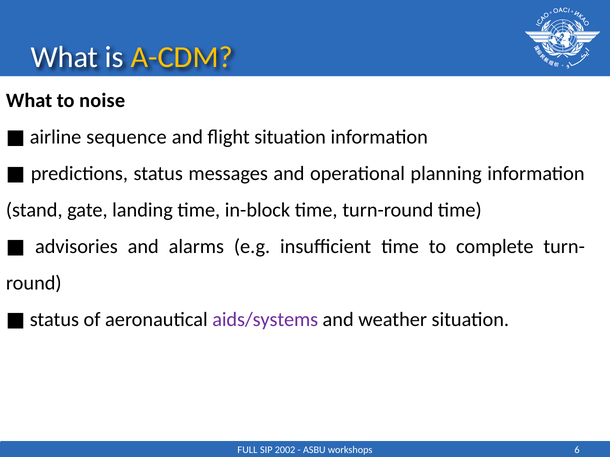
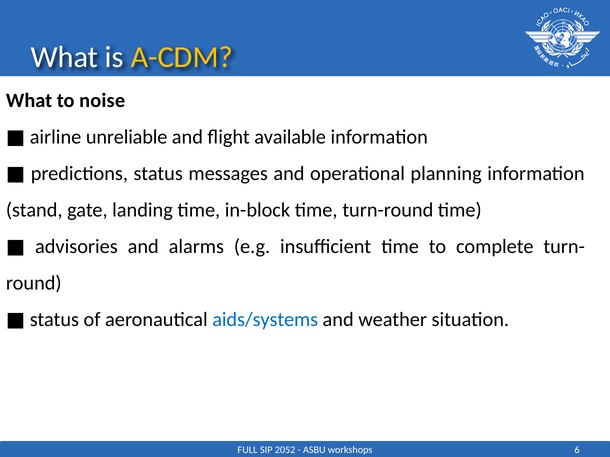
sequence: sequence -> unreliable (127, 137)
flight situation: situation -> available (290, 137)
aids/systems colour: purple -> blue (265, 320)
2002: 2002 -> 2052 (285, 450)
